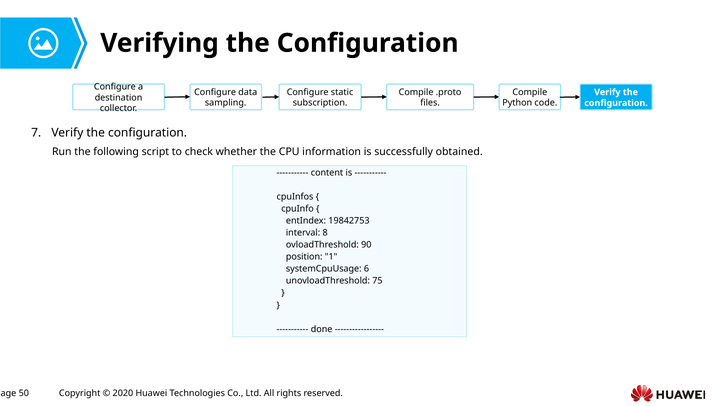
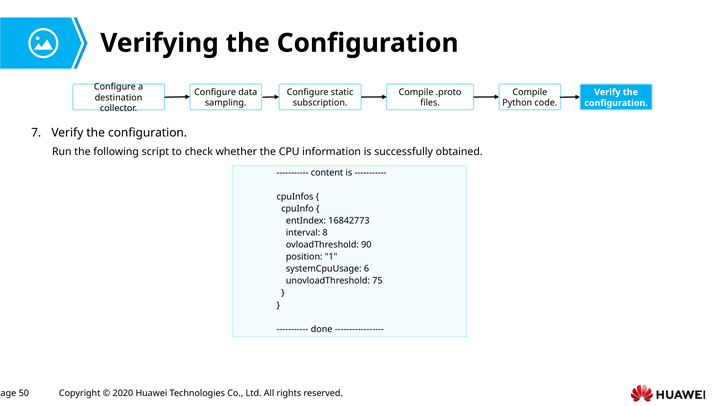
19842753: 19842753 -> 16842773 (349, 221)
